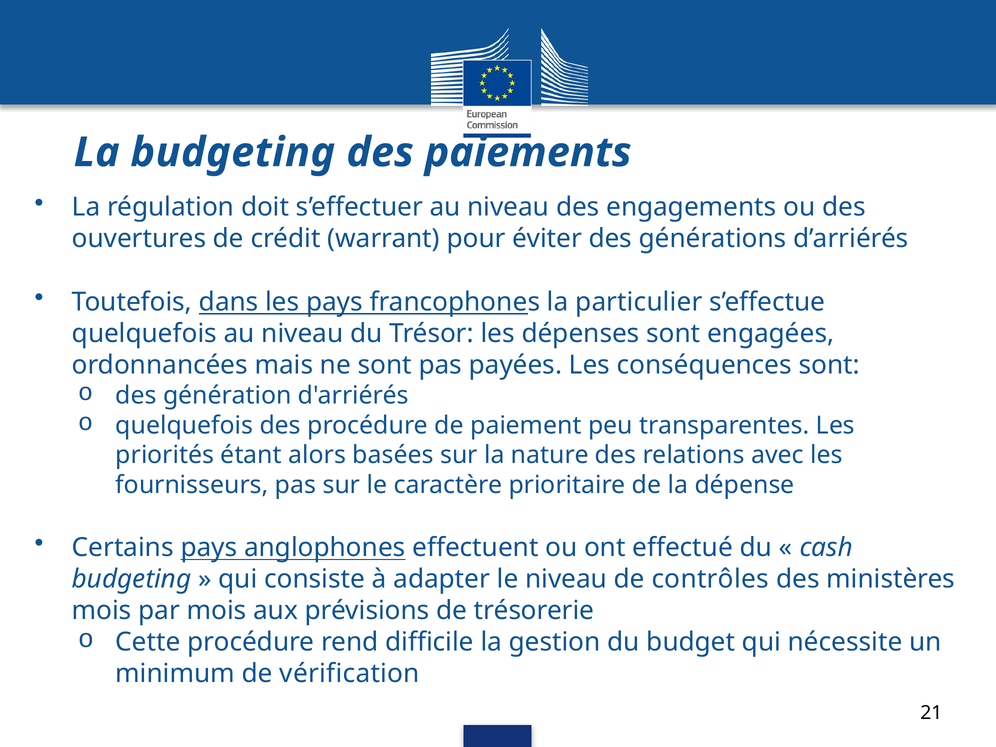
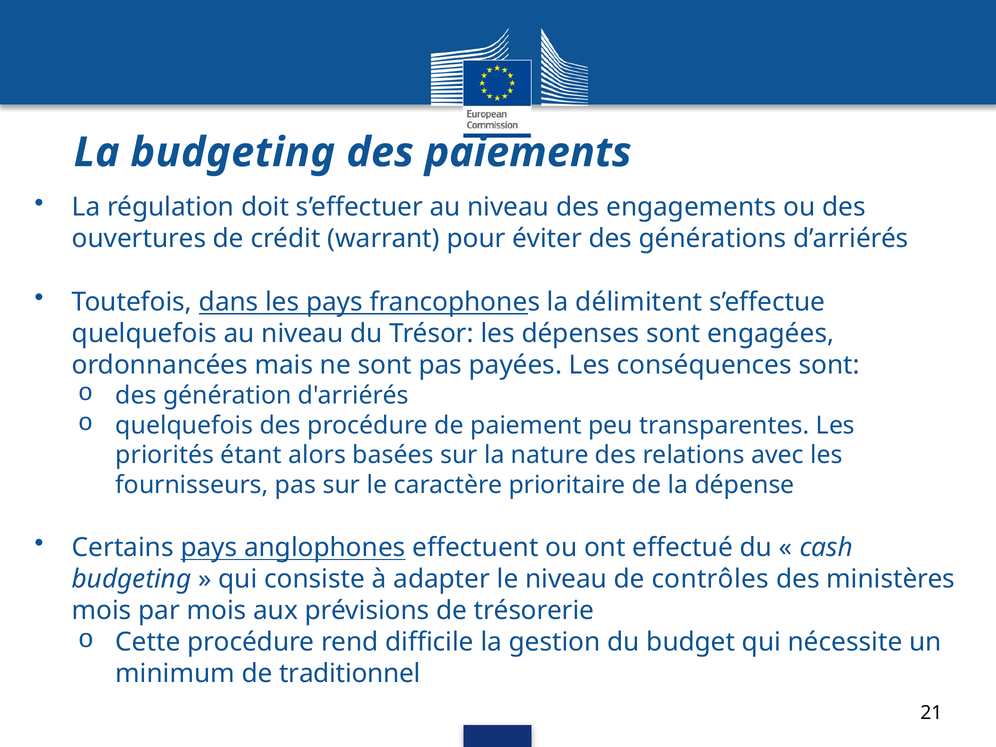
particulier: particulier -> délimitent (639, 302)
vérification: vérification -> traditionnel (350, 674)
